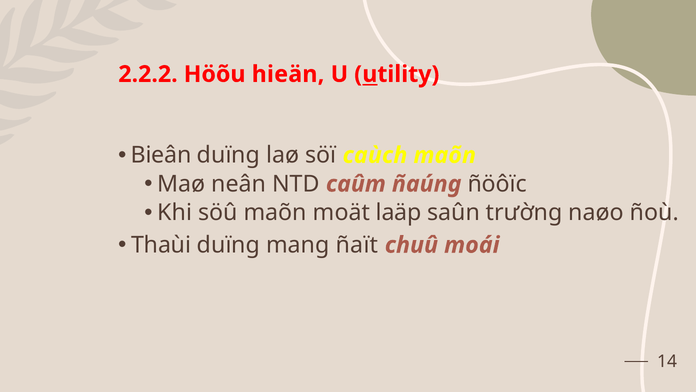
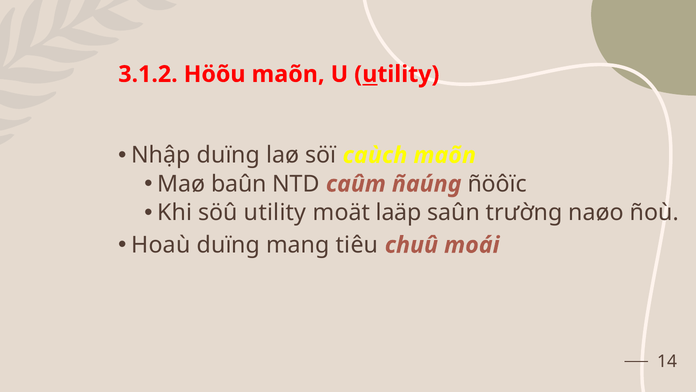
2.2.2: 2.2.2 -> 3.1.2 (148, 74)
Höõu hieän: hieän -> maõn (288, 74)
Bieân: Bieân -> Nhập (161, 155)
neân: neân -> baûn (239, 184)
söû maõn: maõn -> utility (275, 212)
Thaùi: Thaùi -> Hoaù (161, 245)
ñaït: ñaït -> tiêu (357, 245)
